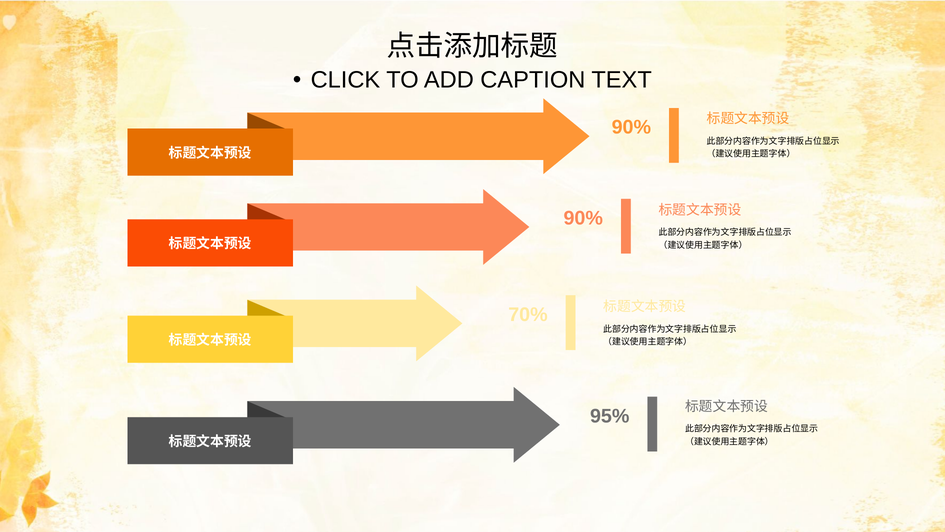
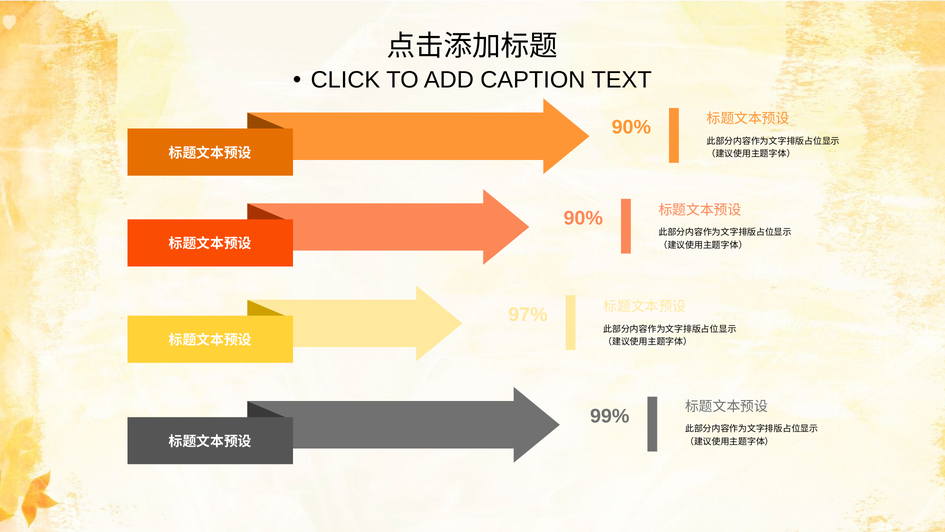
70%: 70% -> 97% (528, 314)
95%: 95% -> 99% (610, 416)
